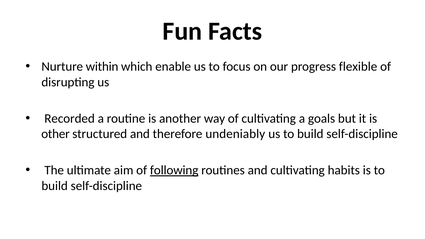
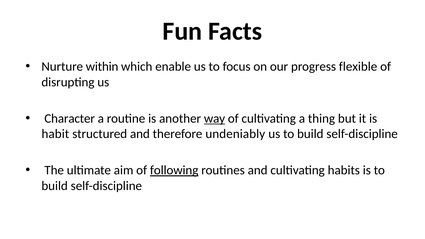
Recorded: Recorded -> Character (70, 118)
way underline: none -> present (215, 118)
goals: goals -> thing (322, 118)
other: other -> habit (55, 134)
